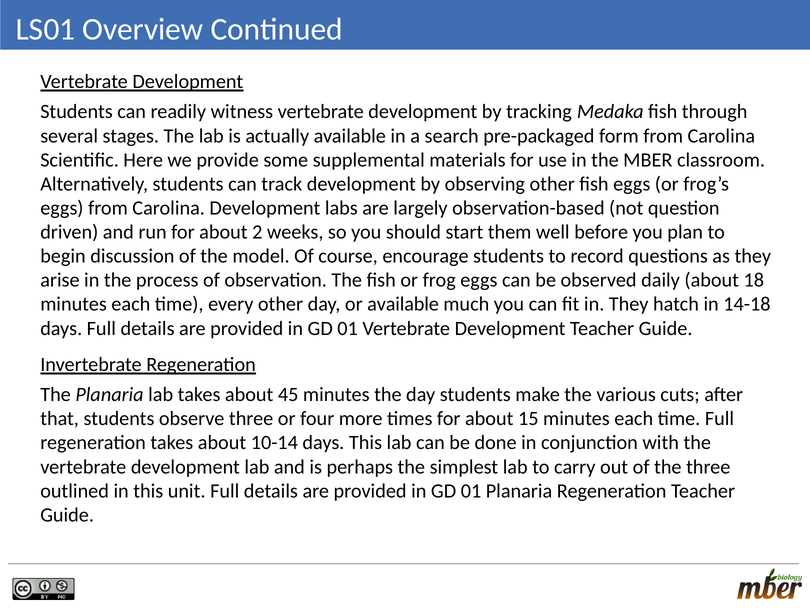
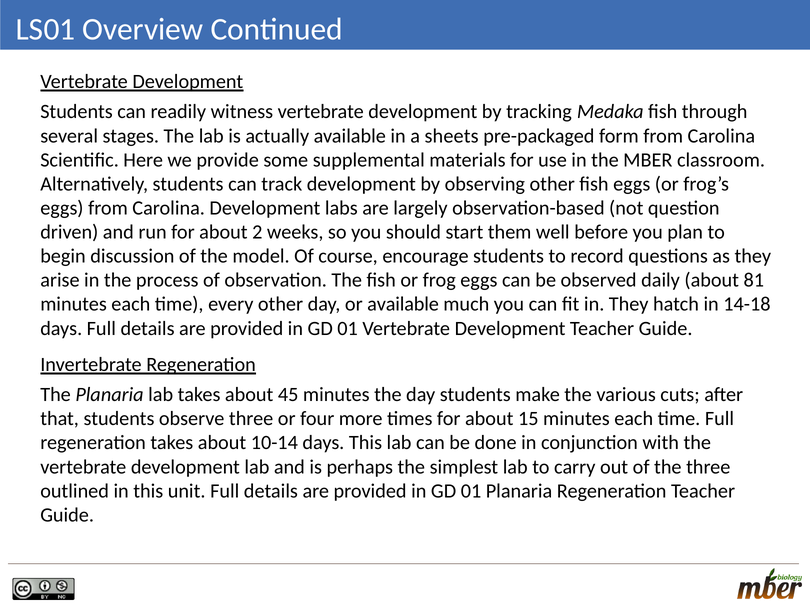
search: search -> sheets (452, 136)
18: 18 -> 81 (754, 280)
